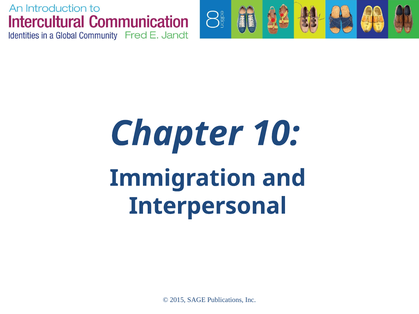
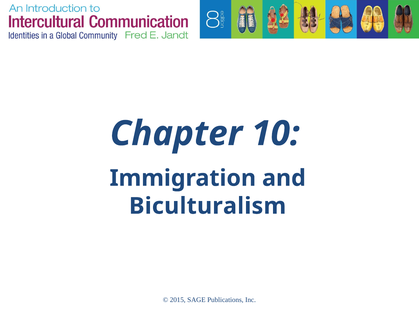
Interpersonal: Interpersonal -> Biculturalism (208, 206)
